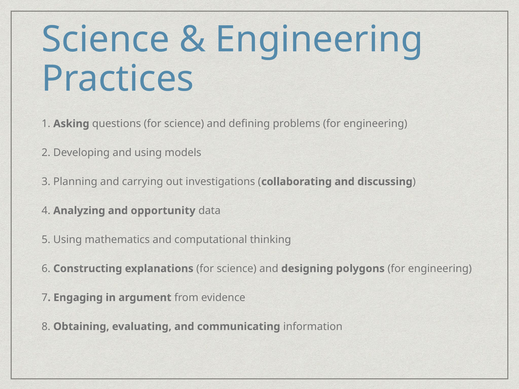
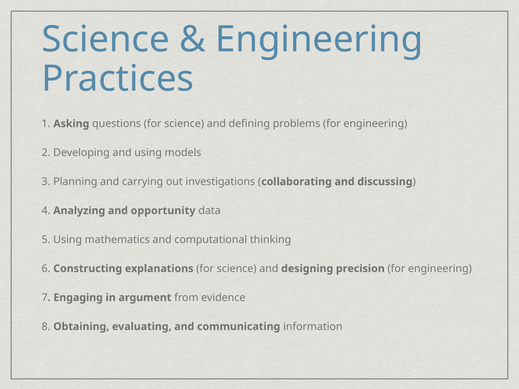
polygons: polygons -> precision (360, 269)
